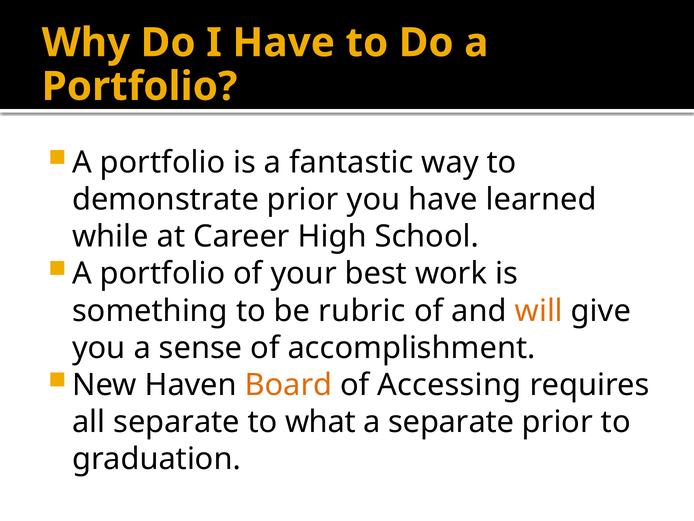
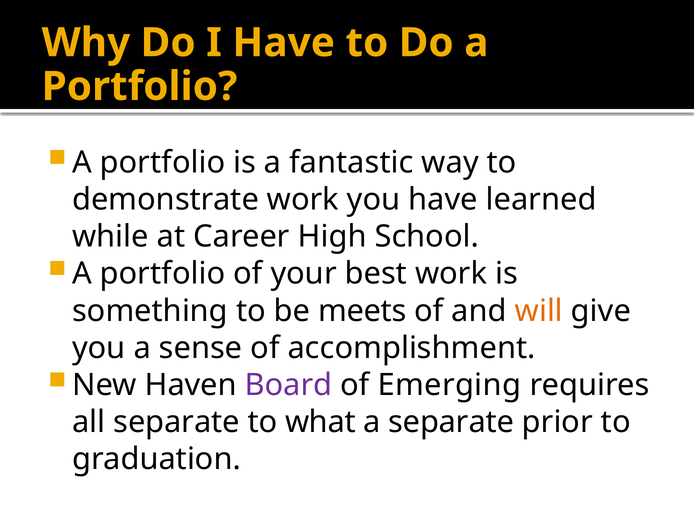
demonstrate prior: prior -> work (303, 199)
rubric: rubric -> meets (362, 311)
Board colour: orange -> purple (289, 385)
Accessing: Accessing -> Emerging (449, 385)
